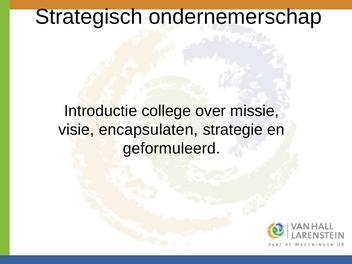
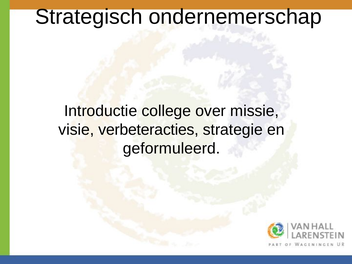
encapsulaten: encapsulaten -> verbeteracties (149, 130)
